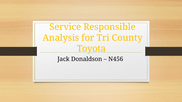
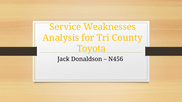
Responsible: Responsible -> Weaknesses (110, 27)
